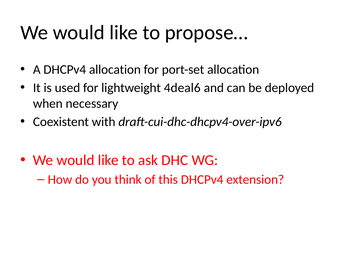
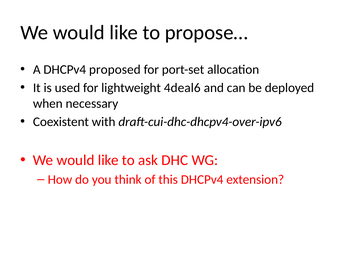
DHCPv4 allocation: allocation -> proposed (115, 70)
